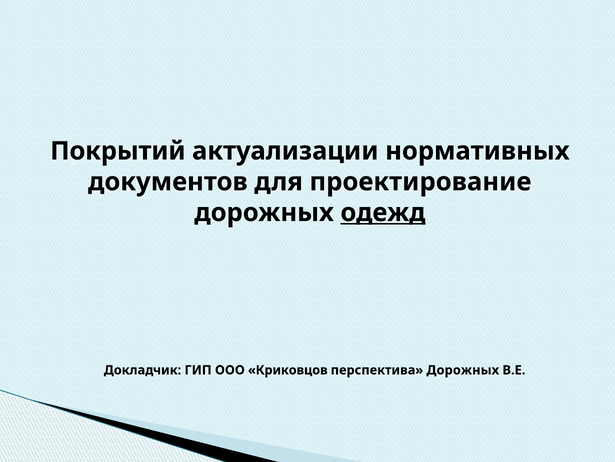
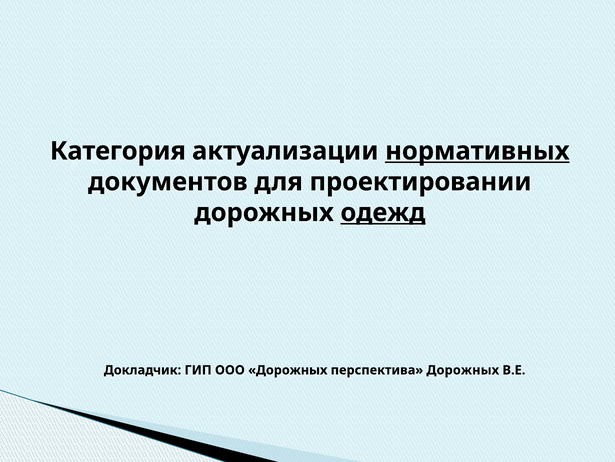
Покрытий: Покрытий -> Категория (118, 151)
нормативных underline: none -> present (477, 151)
проектирование: проектирование -> проектировании (420, 182)
ООО Криковцов: Криковцов -> Дорожных (288, 370)
